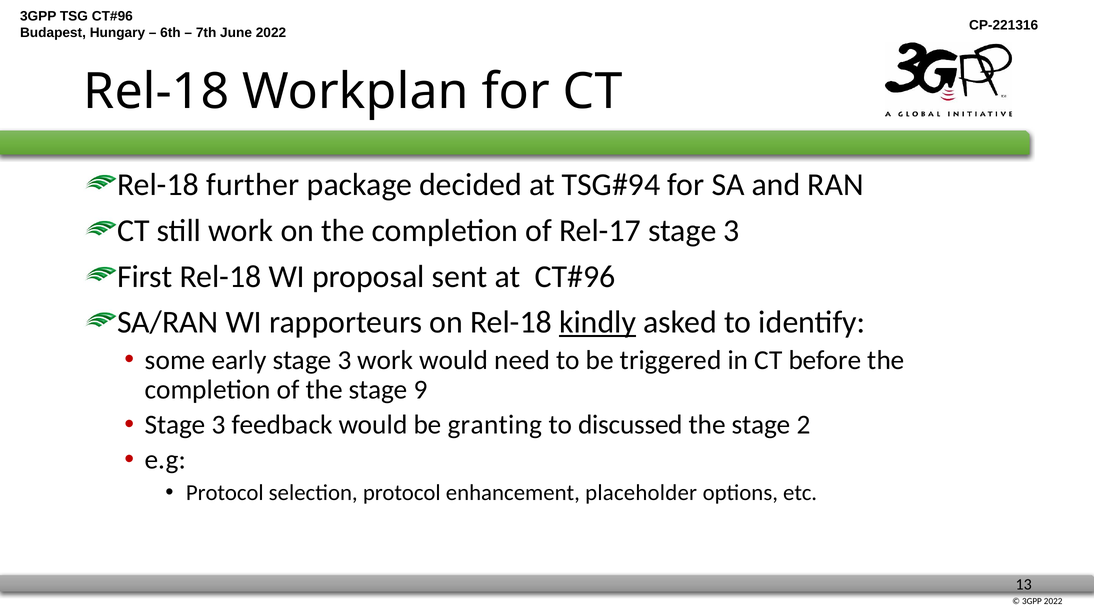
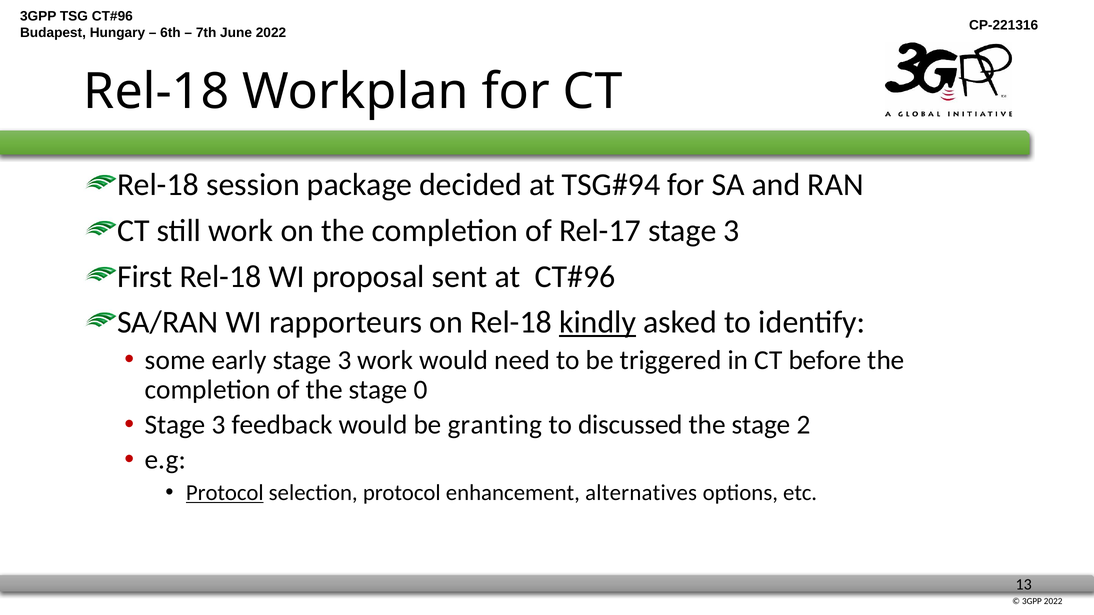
further: further -> session (253, 185)
9: 9 -> 0 (421, 390)
Protocol underline: none -> present (225, 493)
placeholder: placeholder -> alternatives (641, 493)
